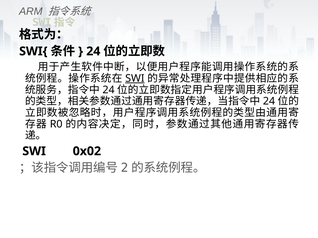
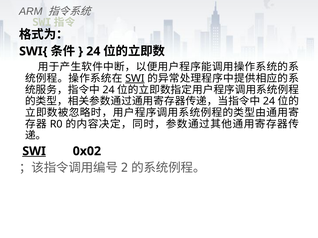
SWI underline: none -> present (34, 151)
